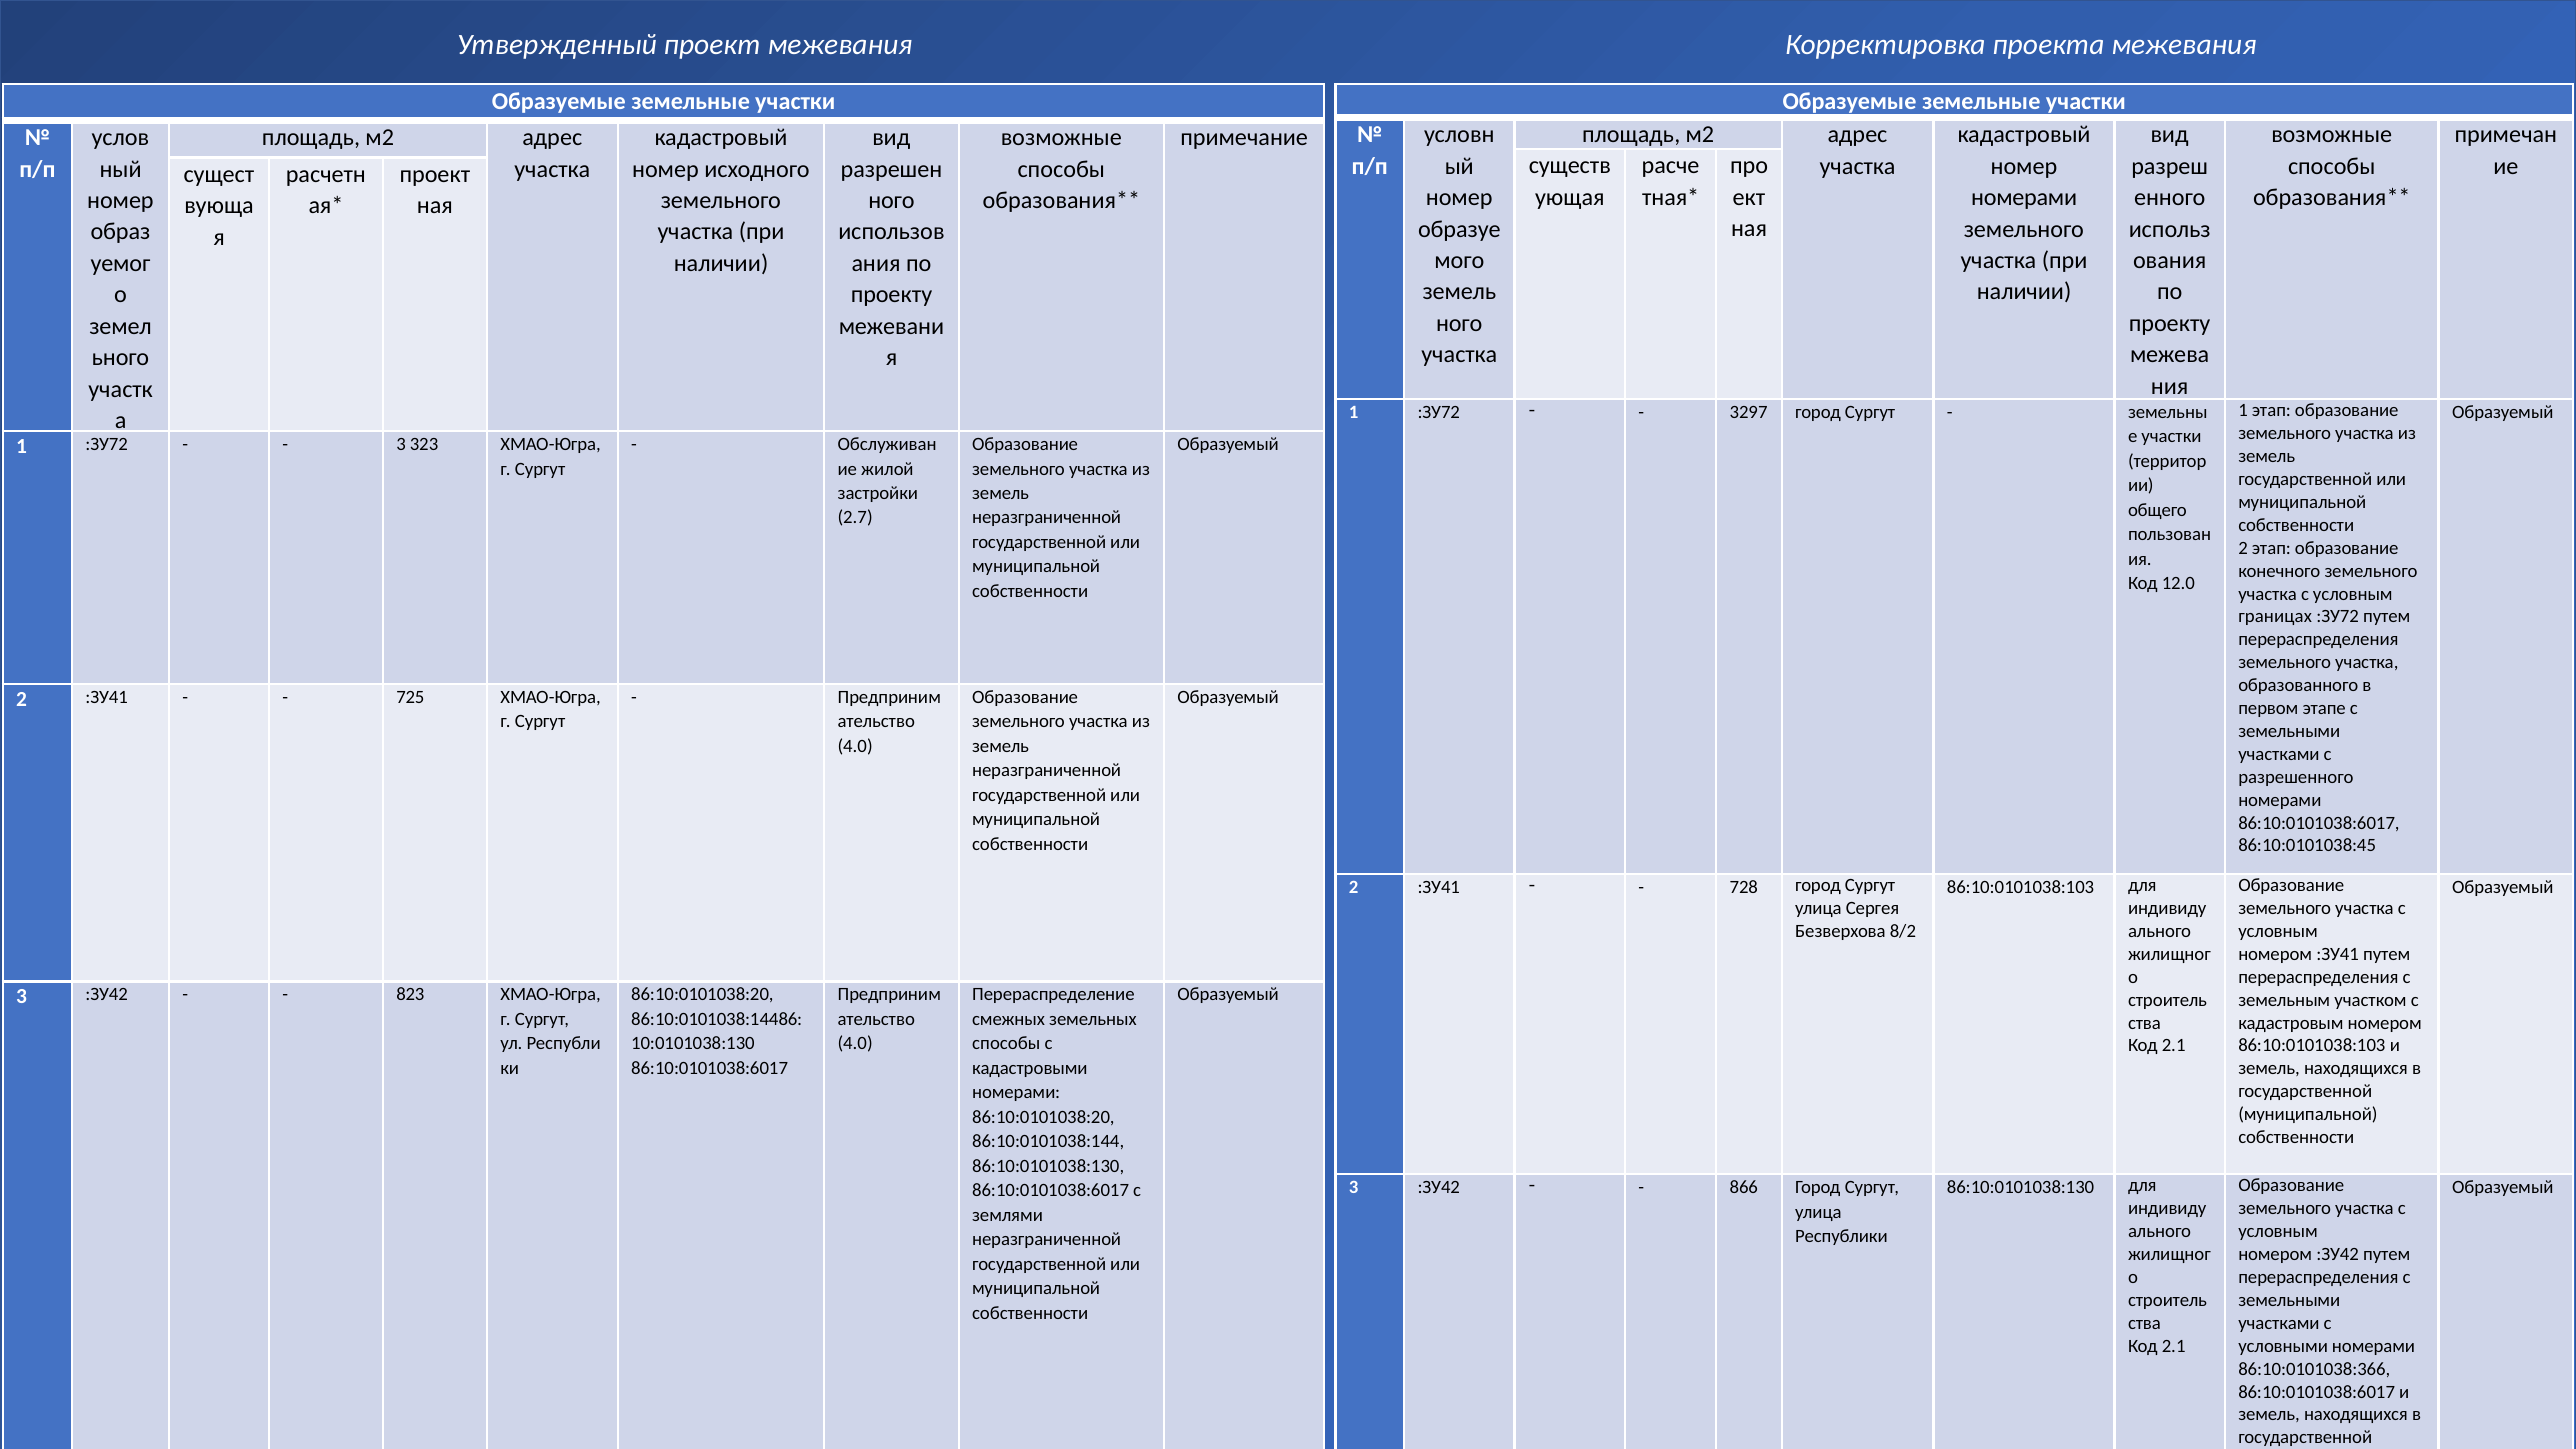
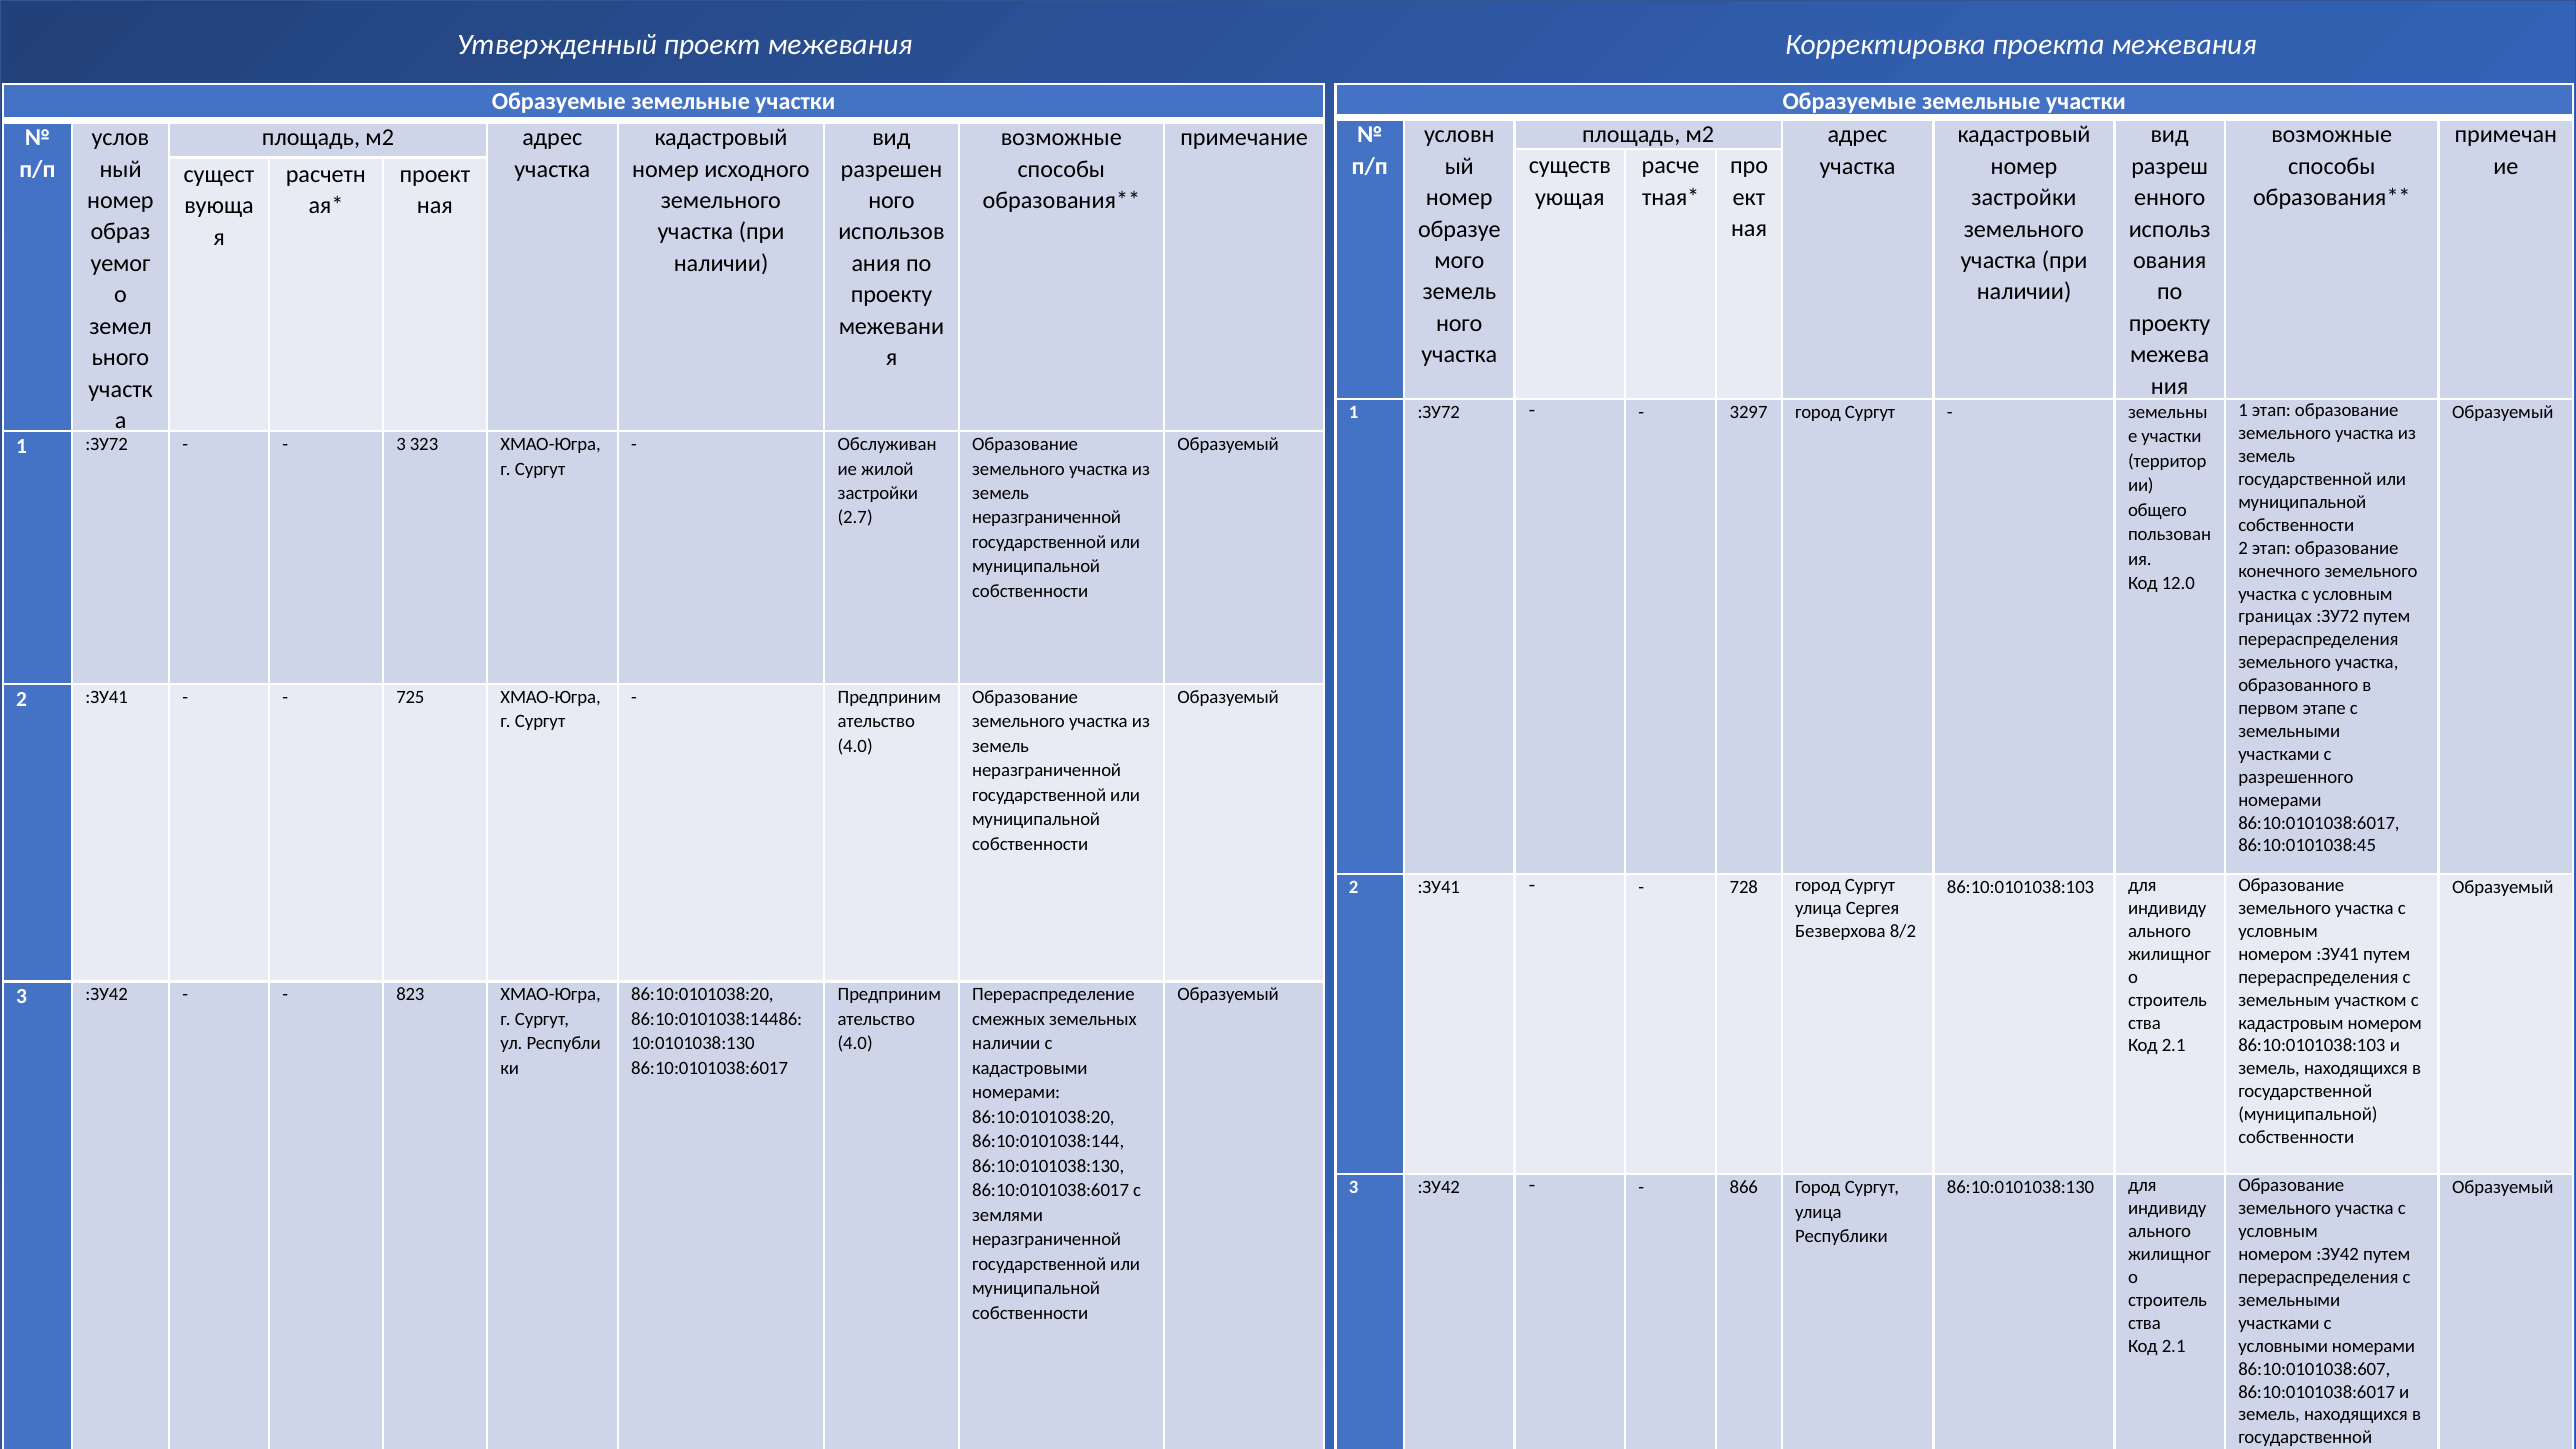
номерами: номерами -> застройки (2024, 198)
способы: способы -> наличии (1006, 1044)
86:10:0101038:366: 86:10:0101038:366 -> 86:10:0101038:607 (2314, 1369)
